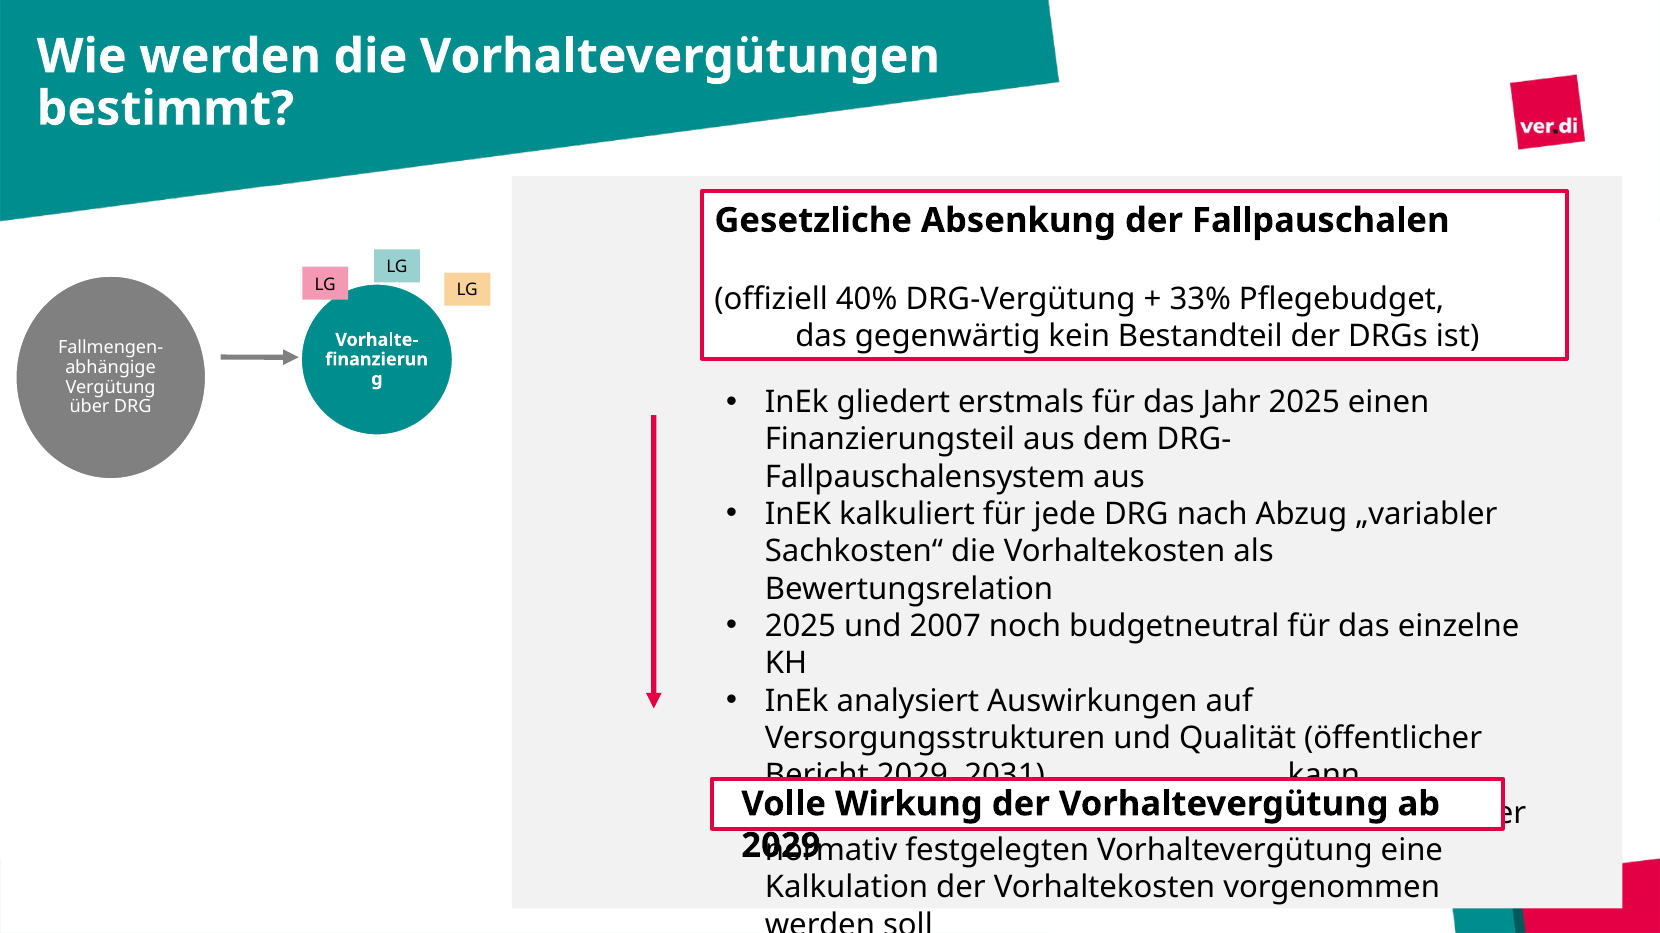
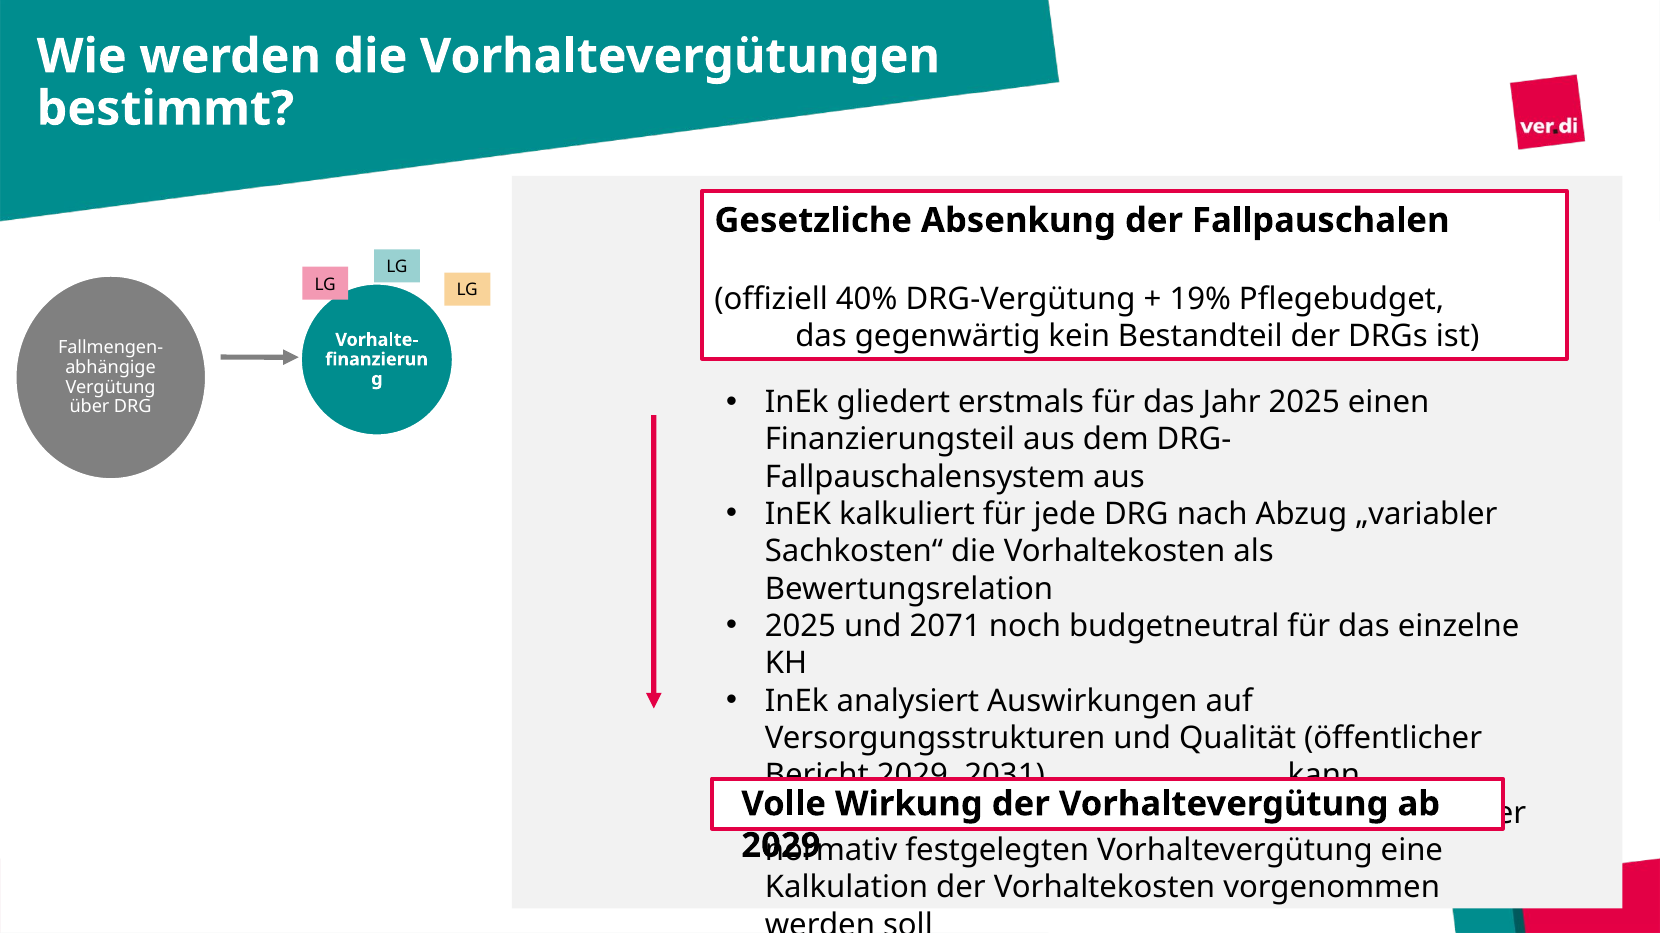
33%: 33% -> 19% (1200, 299)
2007: 2007 -> 2071 (945, 627)
